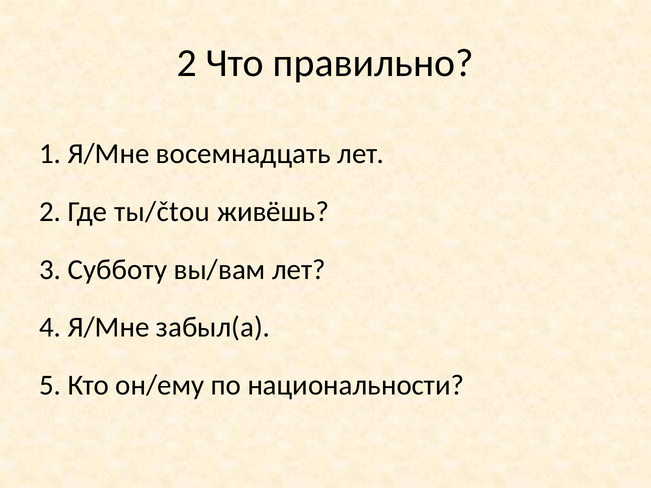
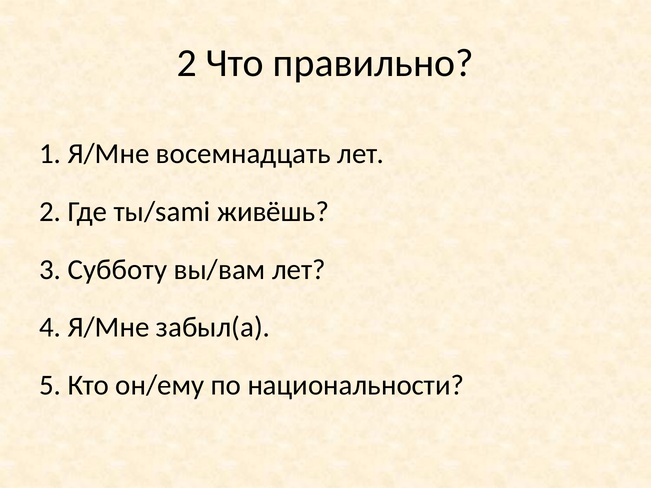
ты/čtou: ты/čtou -> ты/sami (162, 212)
